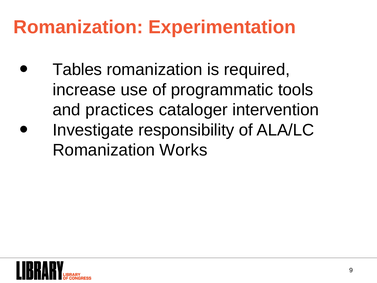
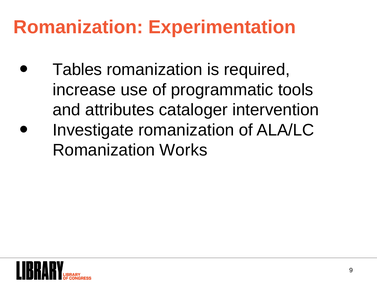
practices: practices -> attributes (120, 110)
Investigate responsibility: responsibility -> romanization (186, 130)
